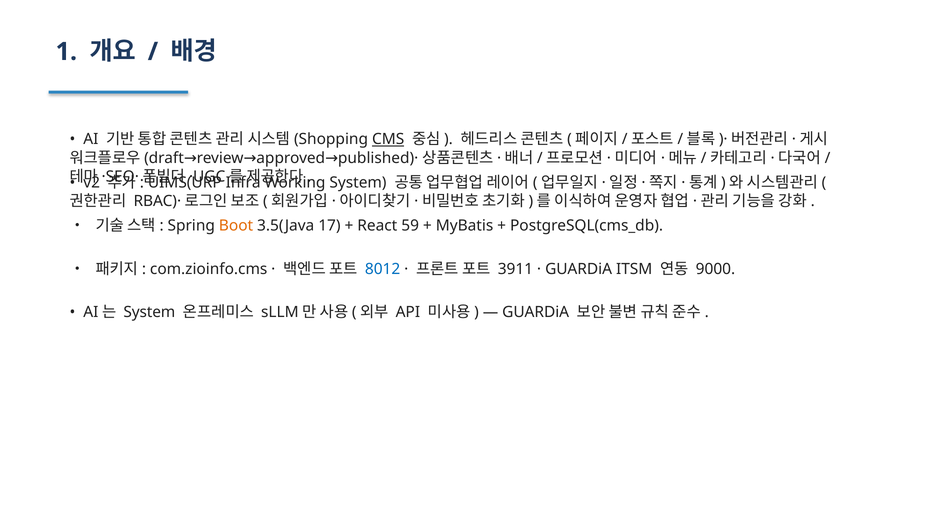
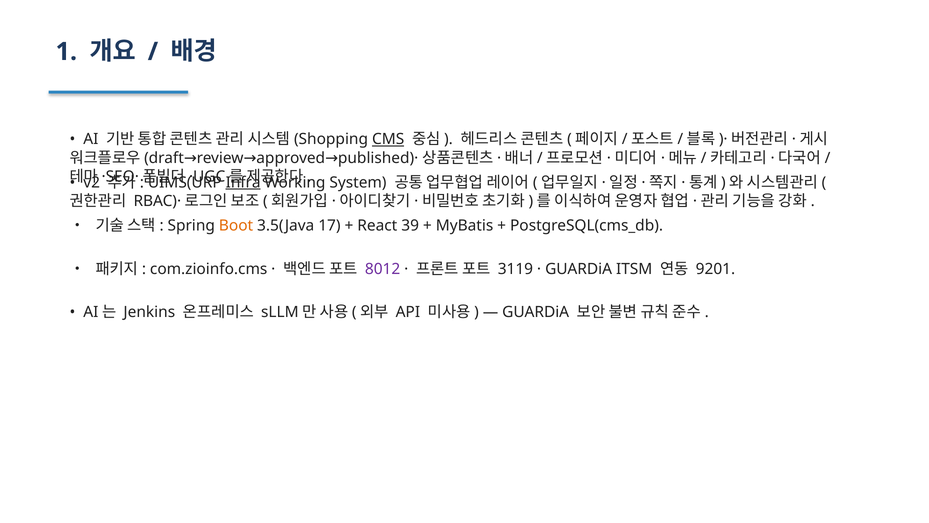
Infra underline: none -> present (243, 182)
59: 59 -> 39 (410, 226)
8012 colour: blue -> purple (383, 269)
3911: 3911 -> 3119 (515, 269)
9000: 9000 -> 9201 (715, 269)
System: System -> Jenkins (149, 312)
